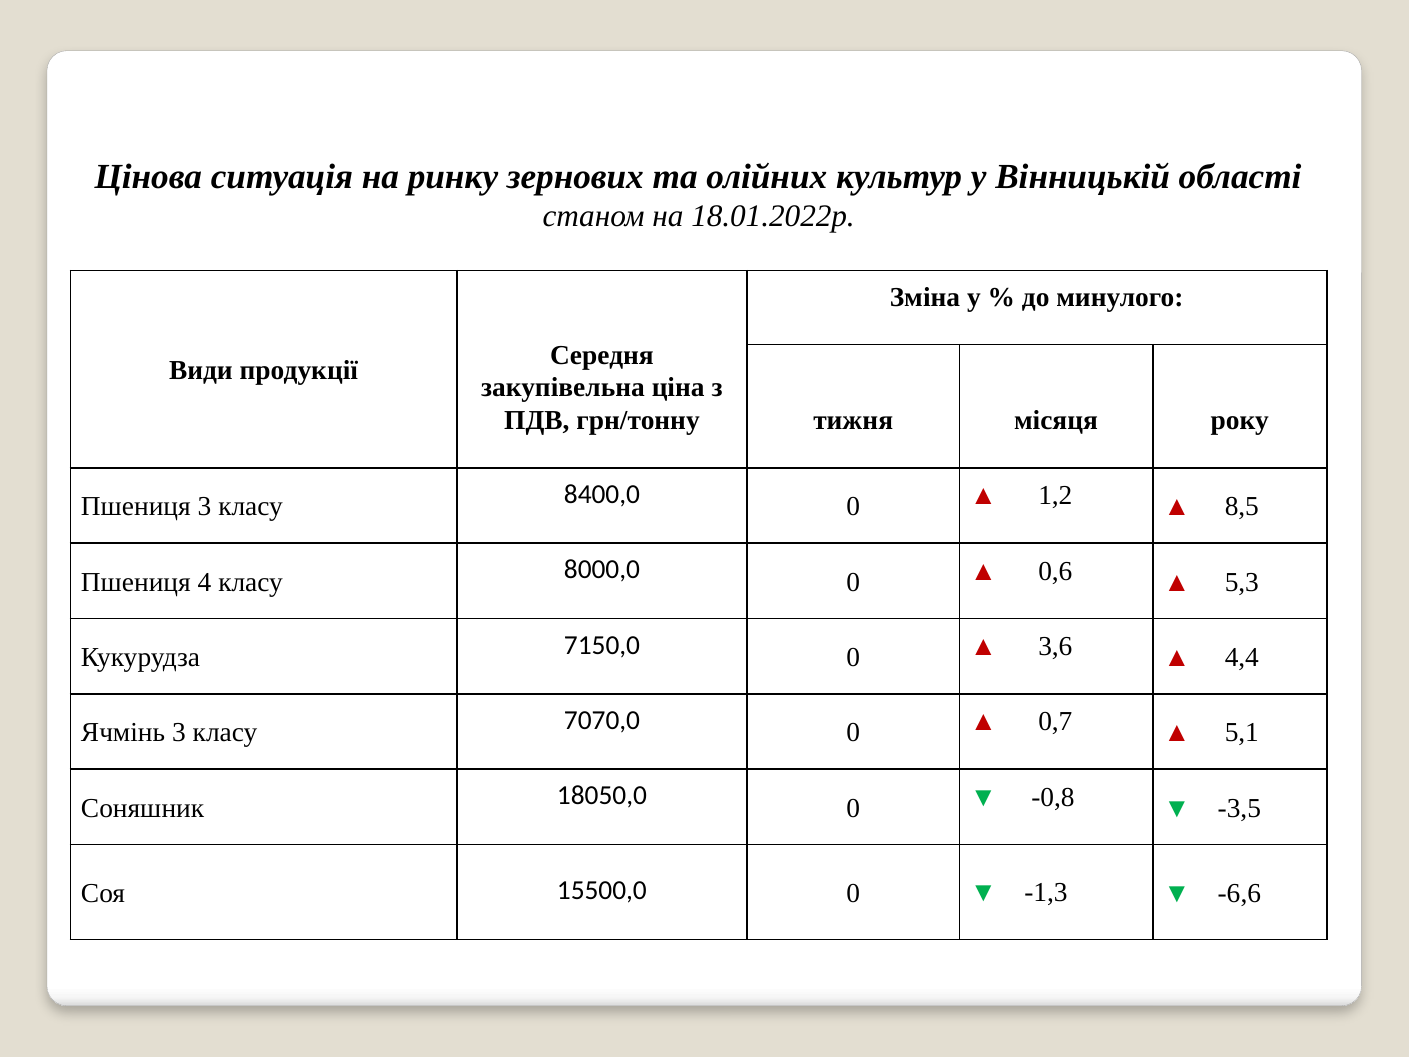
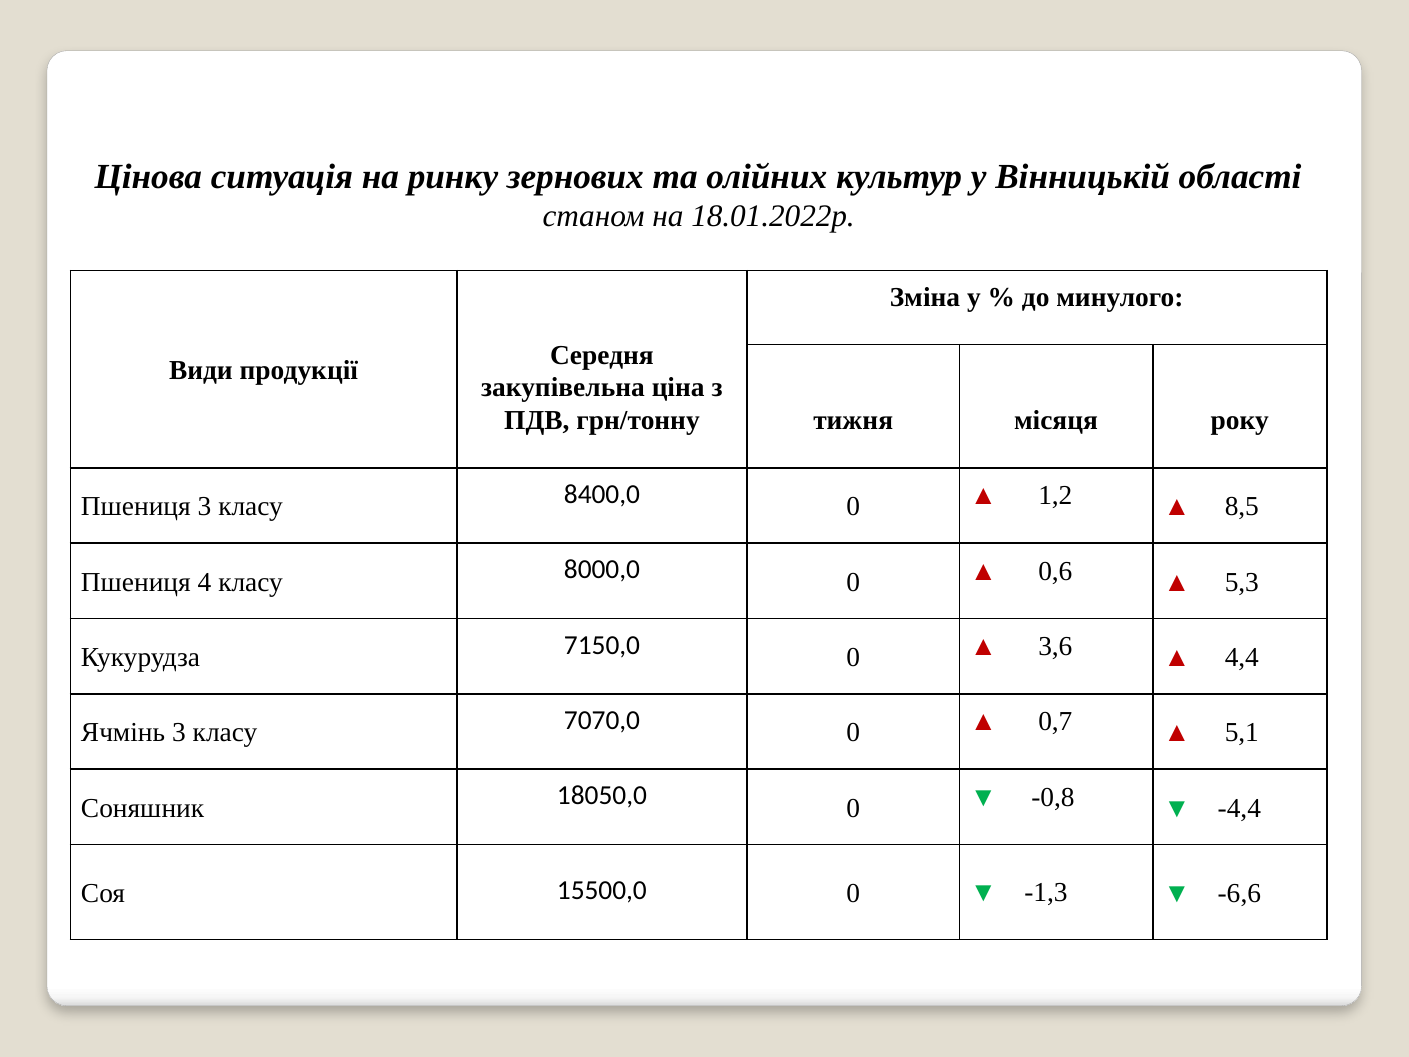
-3,5: -3,5 -> -4,4 (1239, 808)
